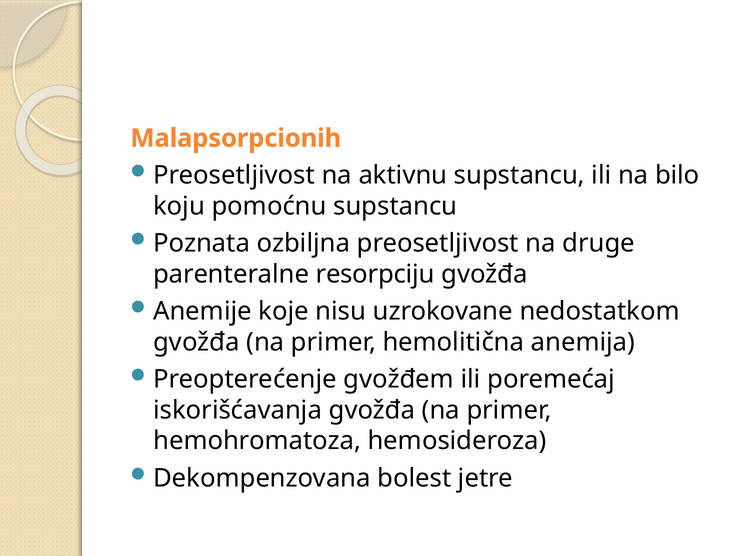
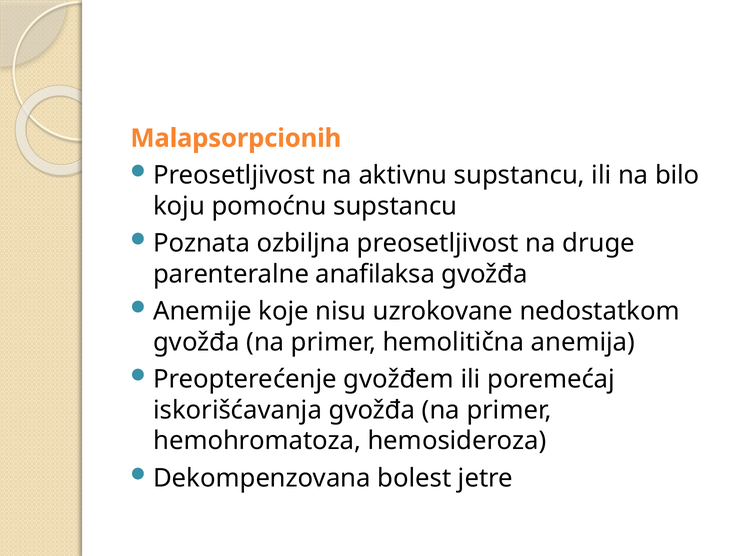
resorpciju: resorpciju -> anafilaksa (375, 274)
